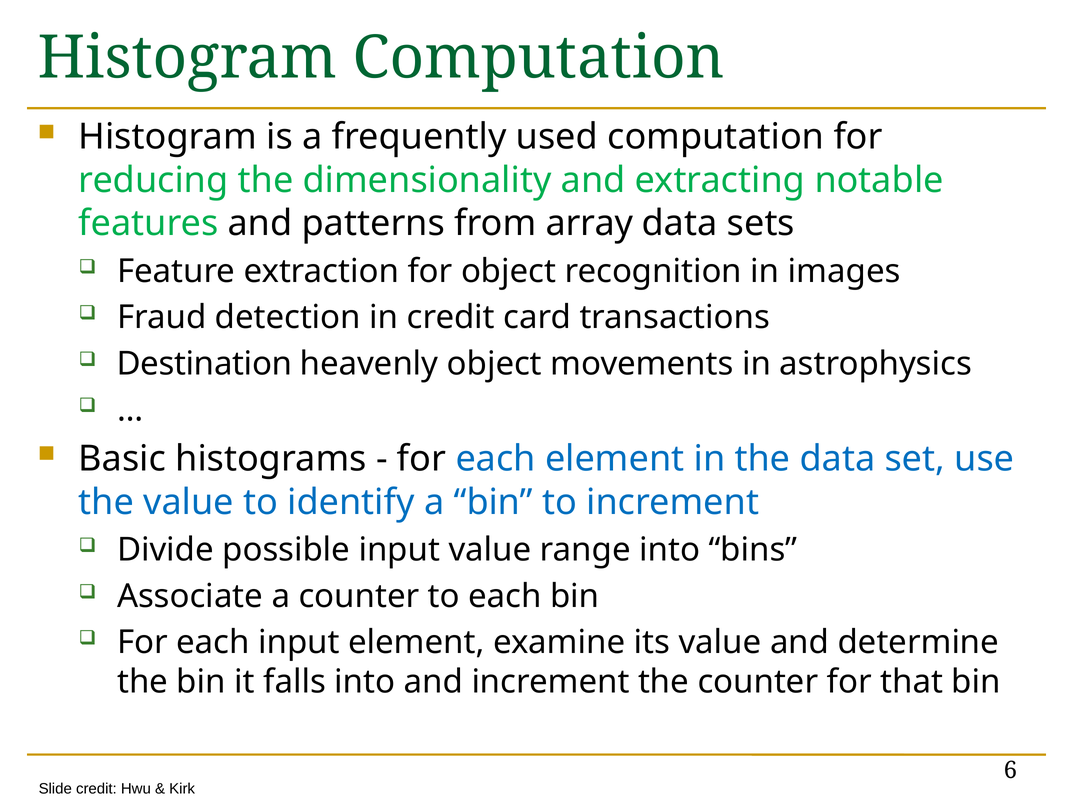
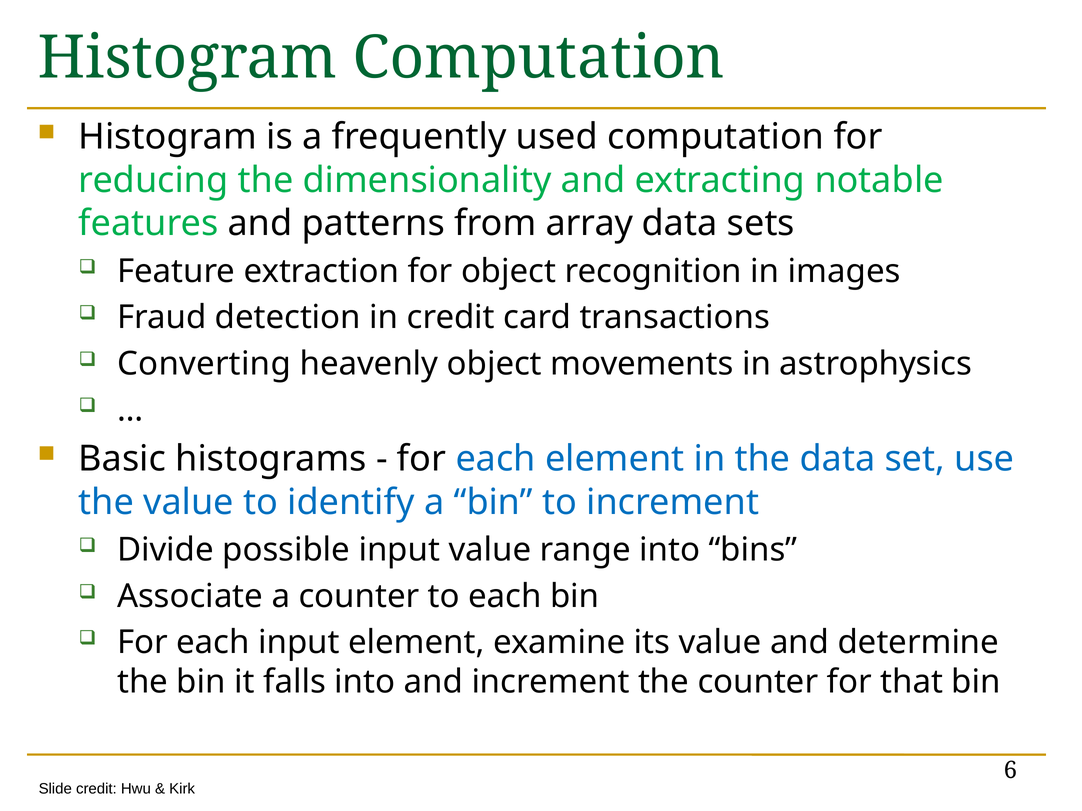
Destination: Destination -> Converting (204, 364)
